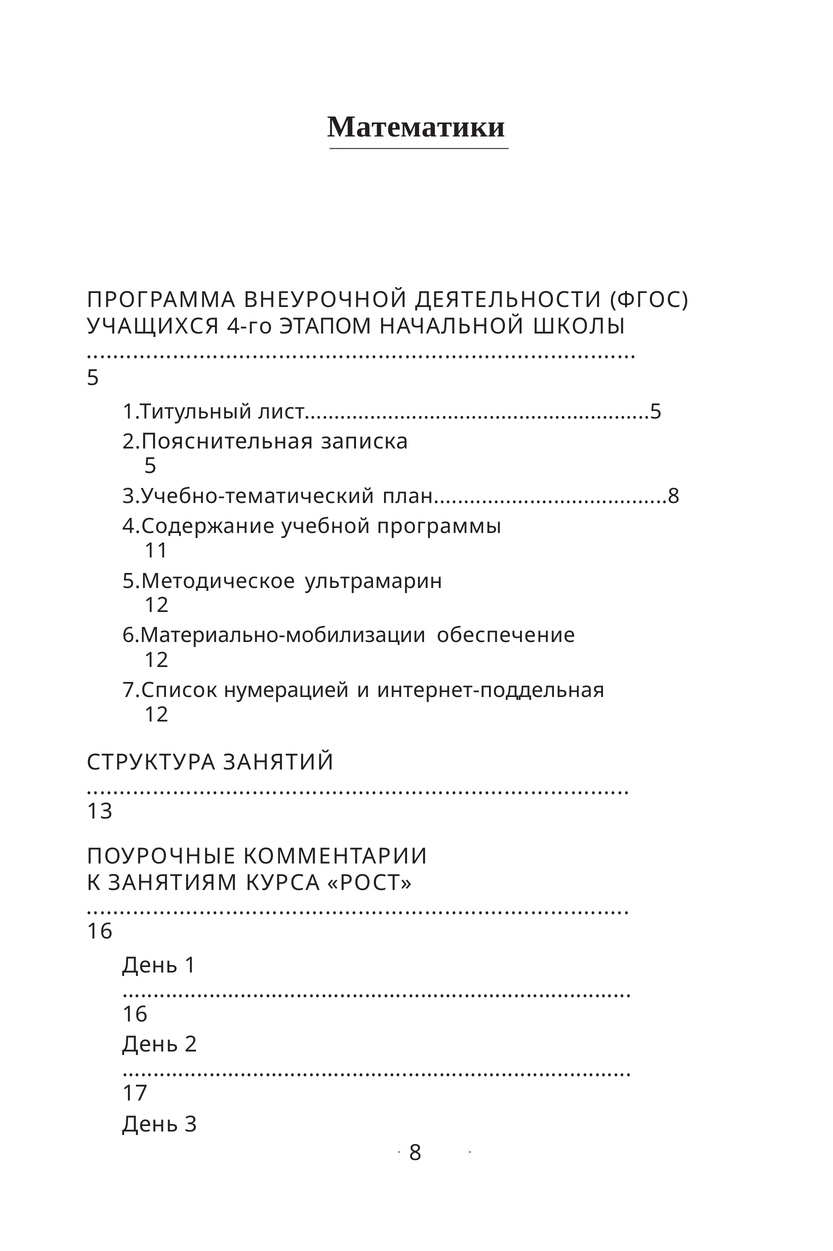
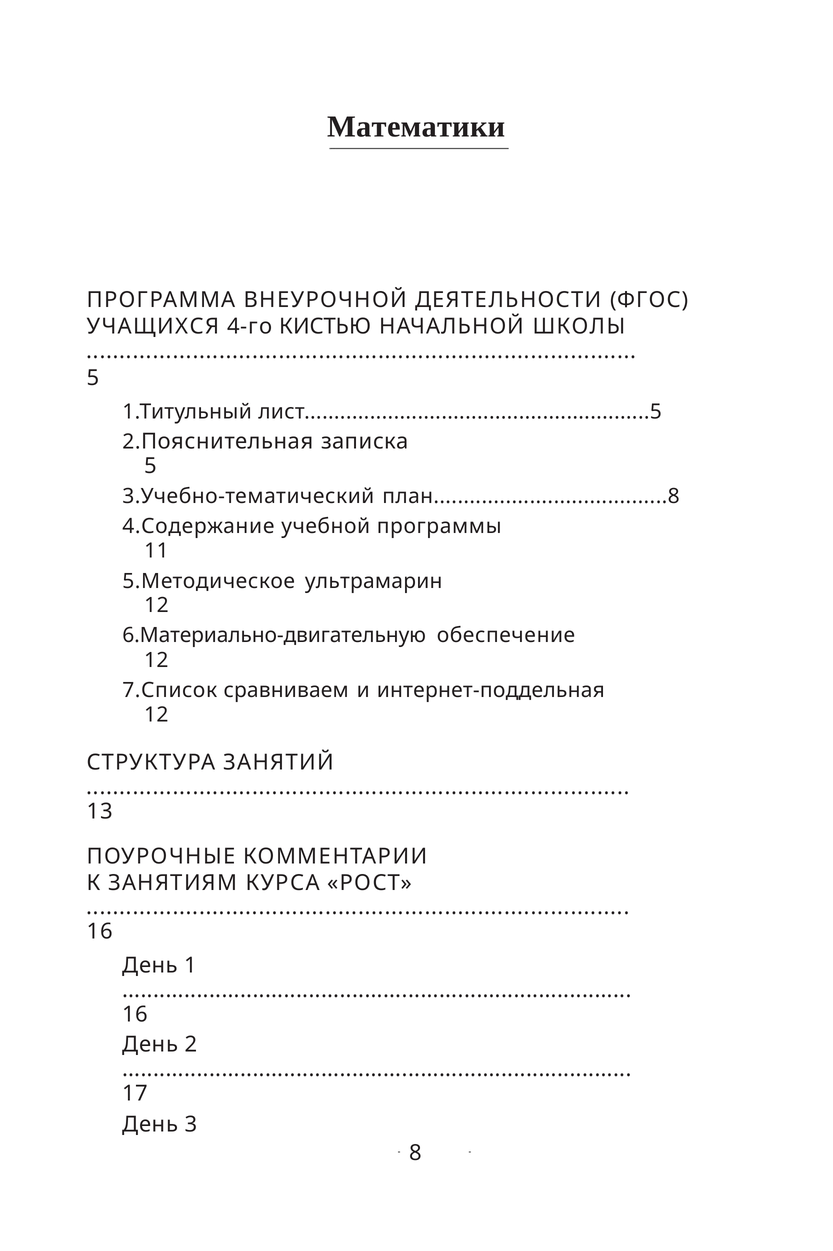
ЭТАПОМ: ЭТАПОМ -> КИСТЬЮ (325, 327)
6.Материально-мобилизации: 6.Материально-мобилизации -> 6.Материально-двигательную (274, 636)
нумерацией: нумерацией -> сравниваем (286, 691)
